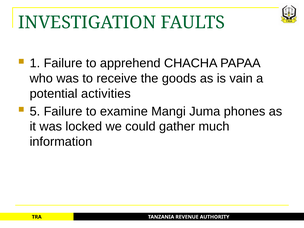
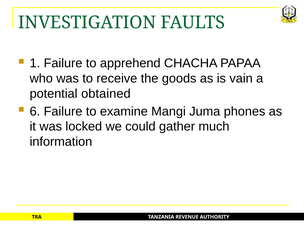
activities: activities -> obtained (106, 94)
5: 5 -> 6 (35, 111)
